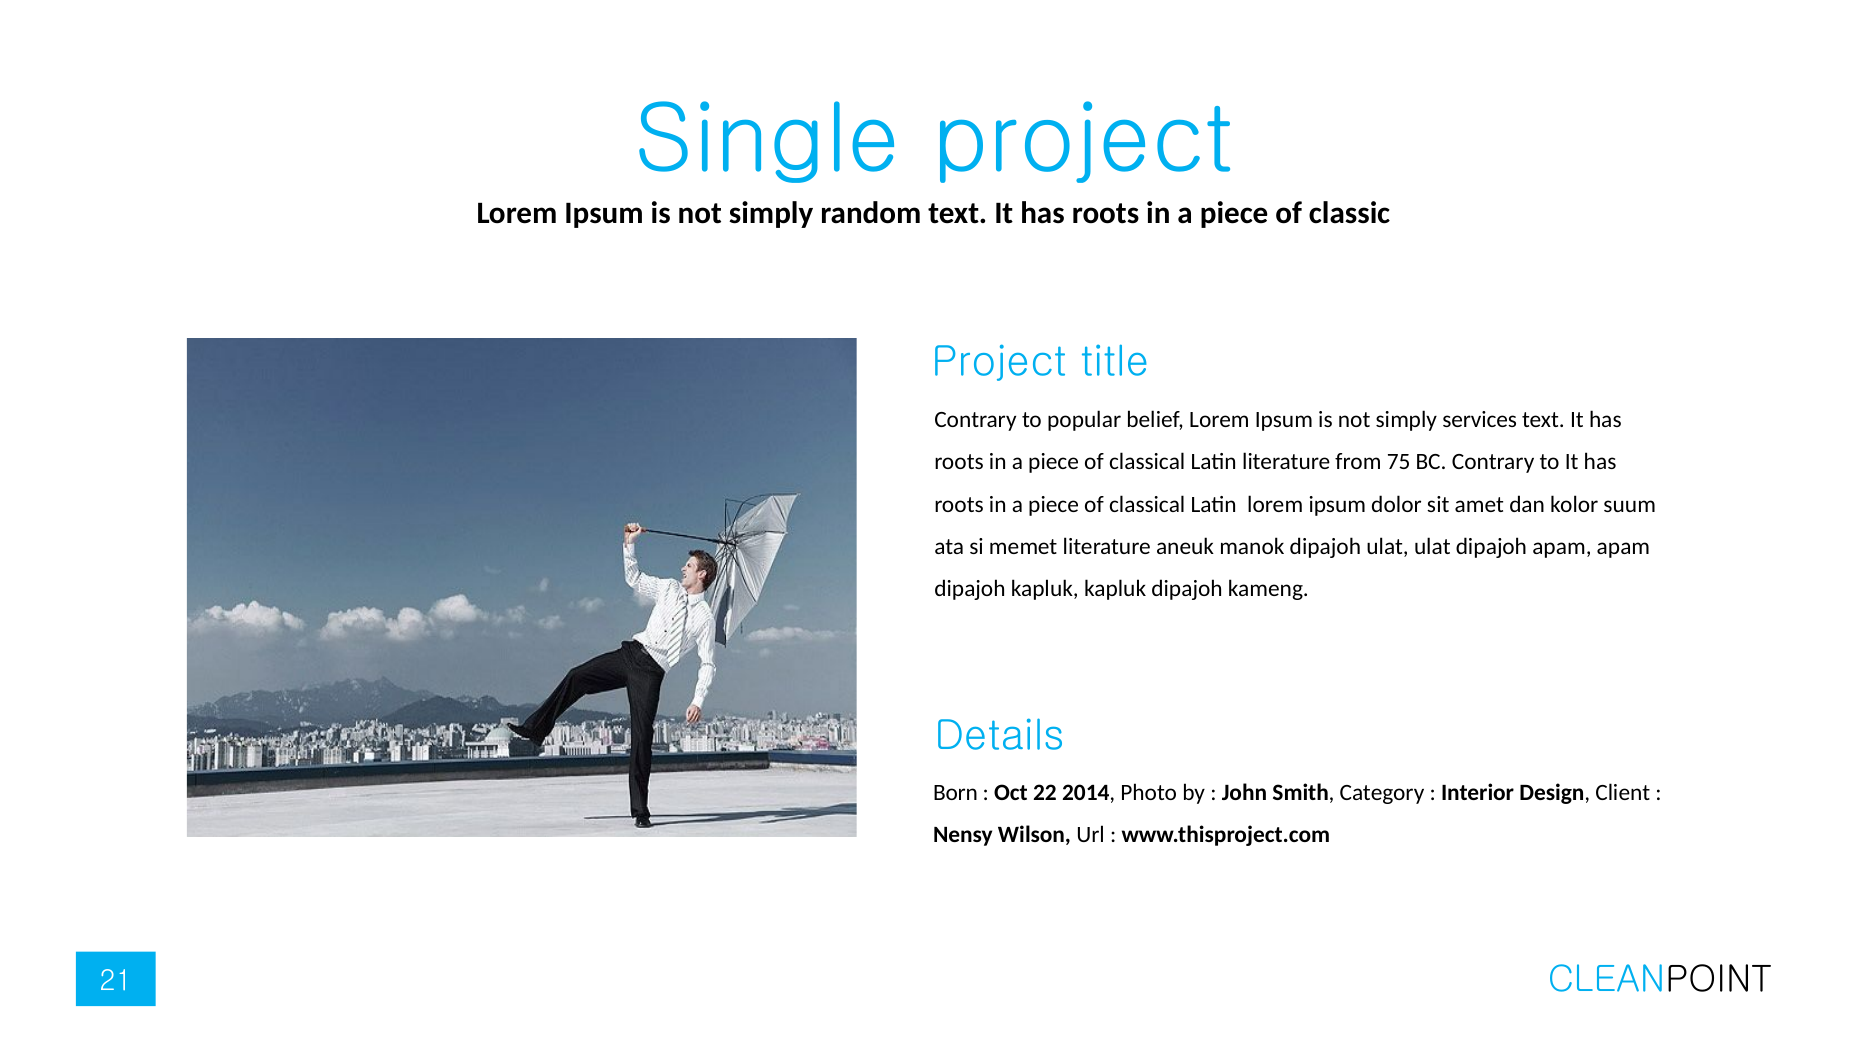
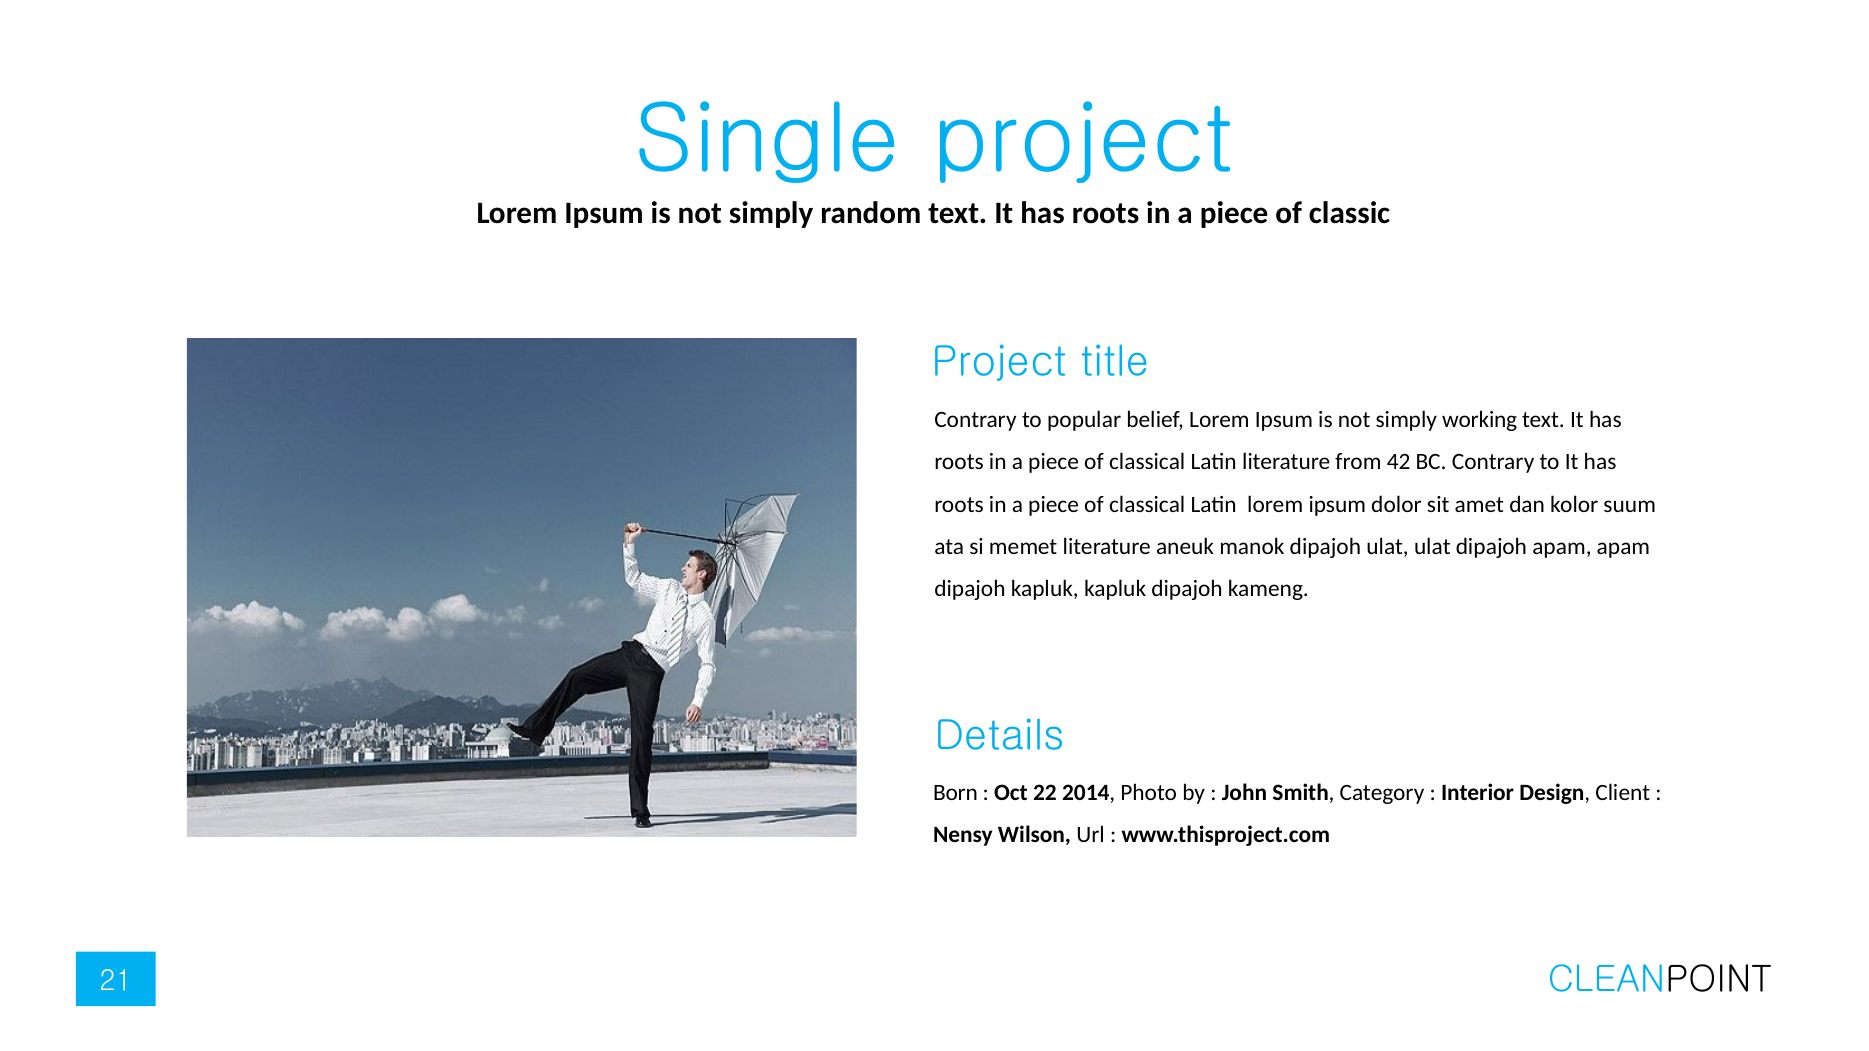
services: services -> working (1480, 420)
75: 75 -> 42 (1399, 462)
